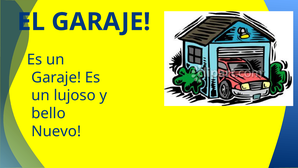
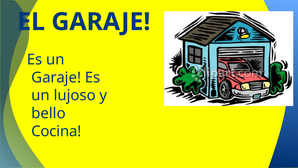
Nuevo: Nuevo -> Cocina (56, 131)
